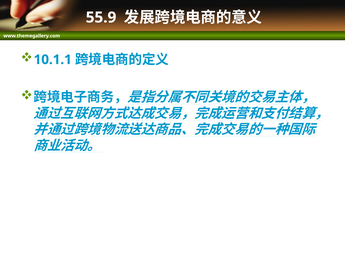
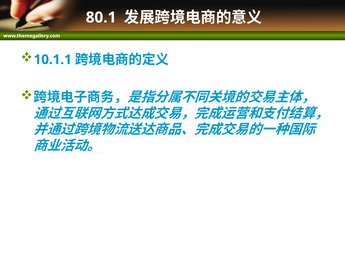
55.9: 55.9 -> 80.1 (101, 17)
